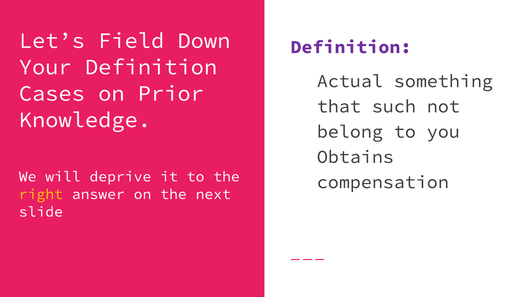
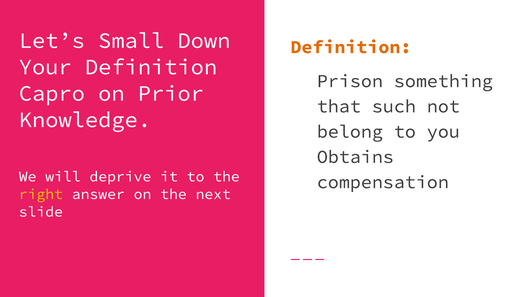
Field: Field -> Small (131, 41)
Definition colour: purple -> orange (351, 47)
Actual: Actual -> Prison (350, 81)
Cases: Cases -> Capro (52, 94)
